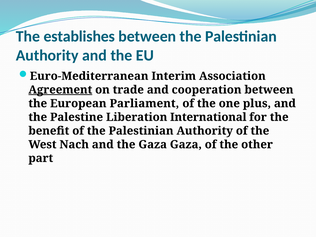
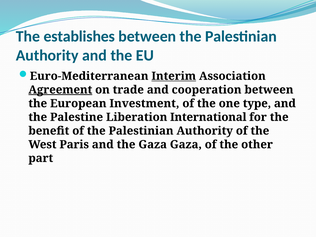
Interim underline: none -> present (174, 76)
Parliament: Parliament -> Investment (144, 103)
plus: plus -> type (257, 103)
Nach: Nach -> Paris (74, 145)
